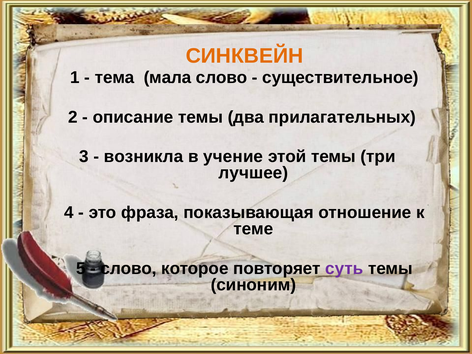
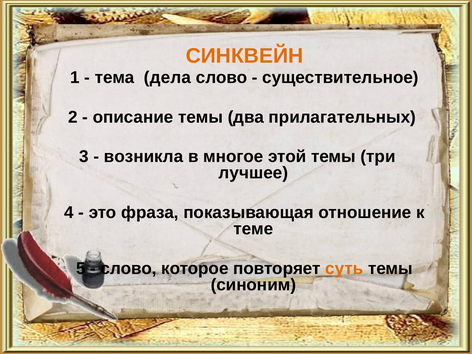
мала: мала -> дела (167, 78)
учение: учение -> многое (233, 157)
суть colour: purple -> orange (344, 268)
